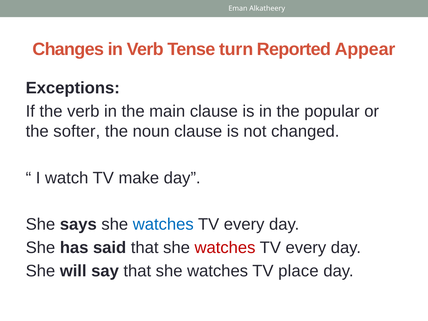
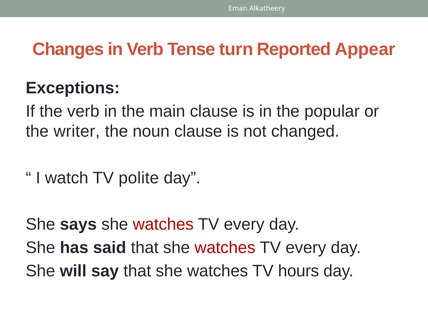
softer: softer -> writer (77, 131)
make: make -> polite (139, 178)
watches colour: blue -> red (163, 224)
place: place -> hours (299, 271)
